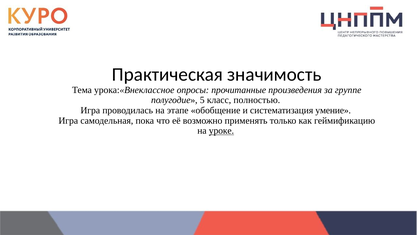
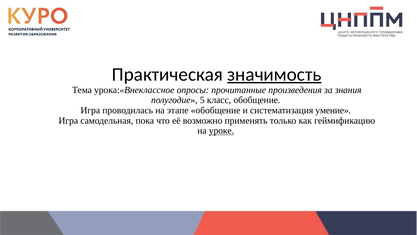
значимость underline: none -> present (274, 74)
группе: группе -> знания (348, 90)
класс полностью: полностью -> обобщение (257, 100)
